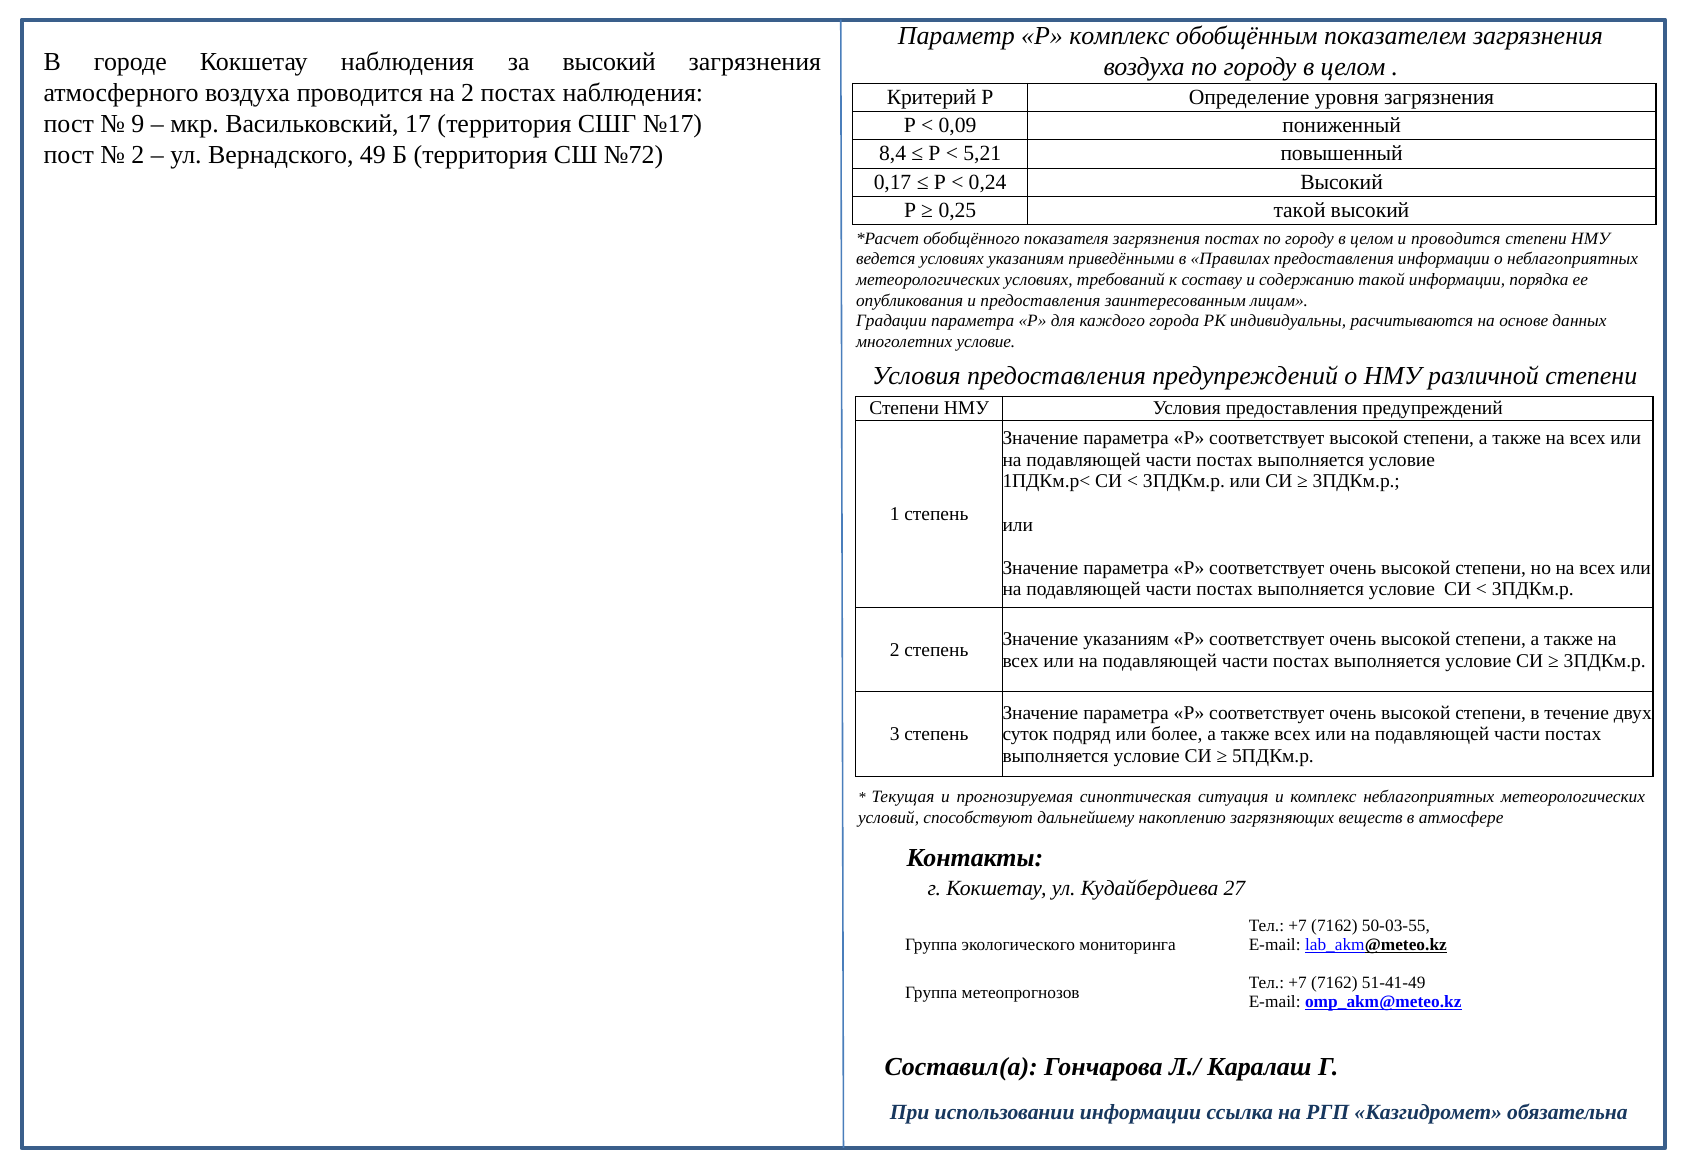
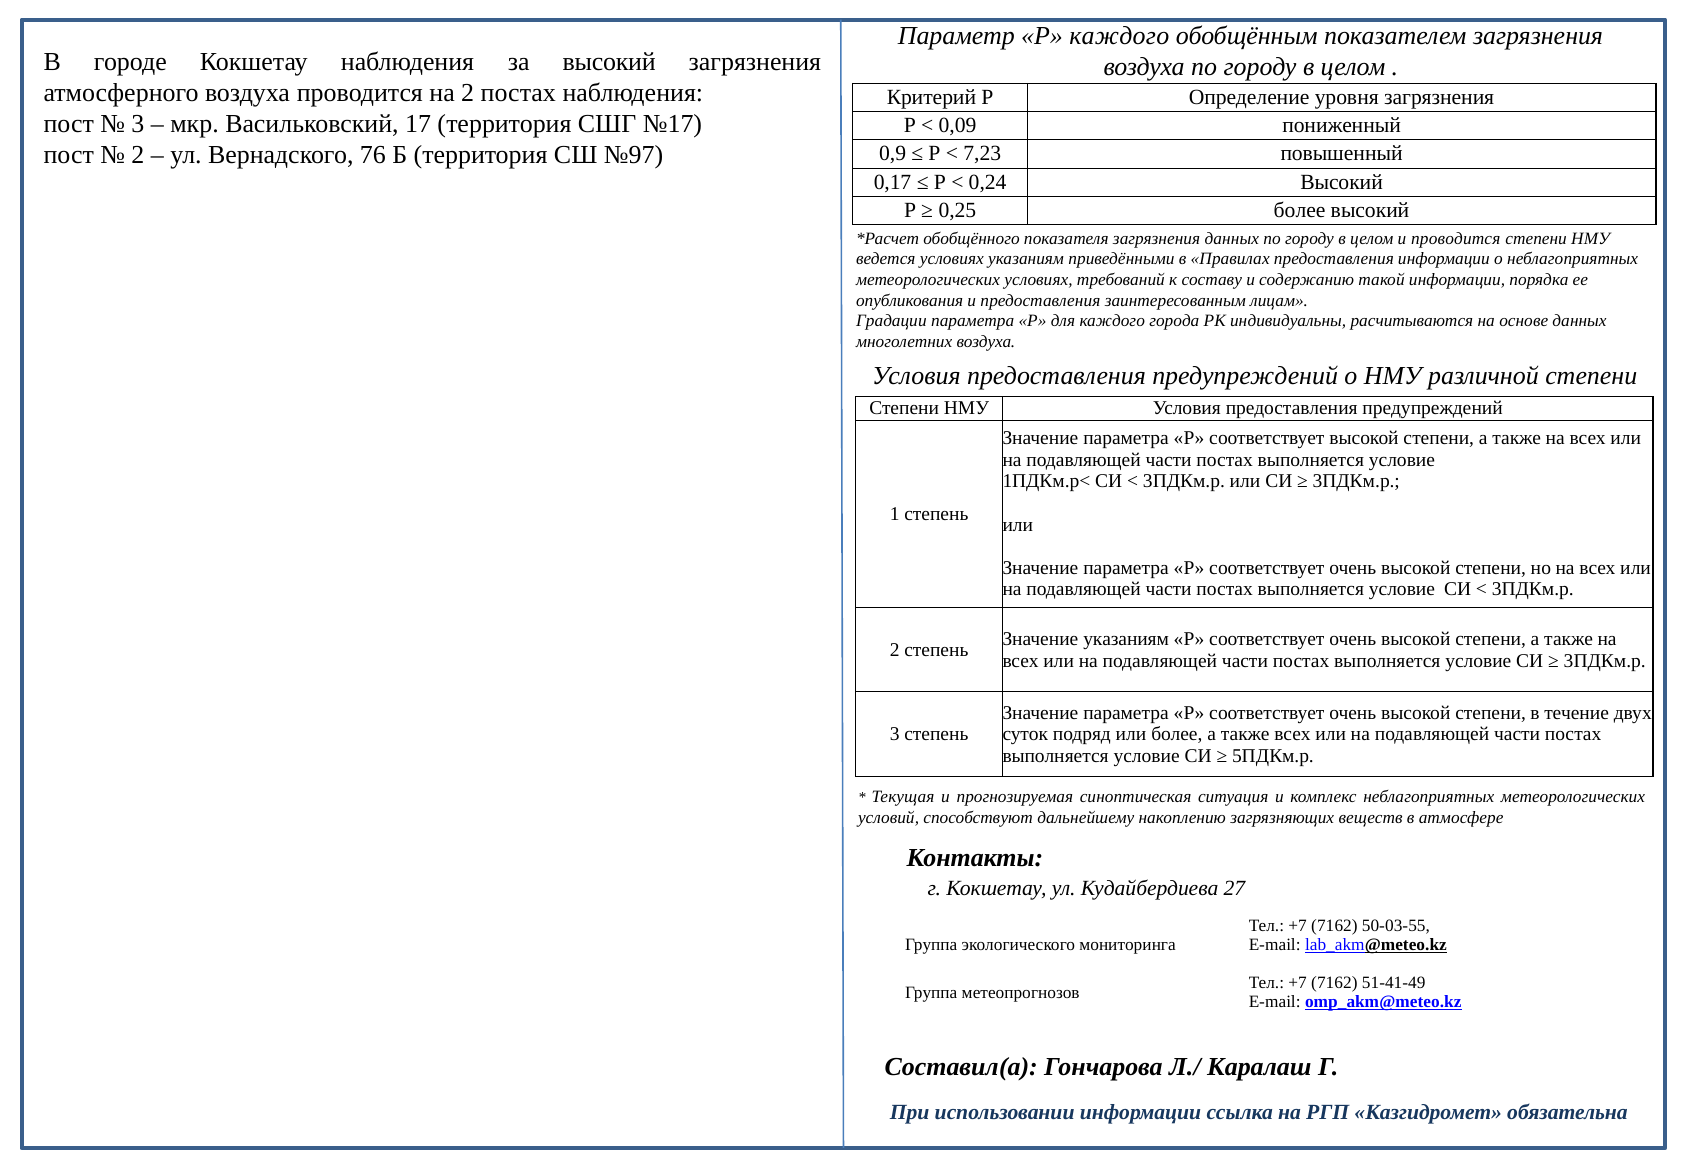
Р комплекс: комплекс -> каждого (1119, 36)
9: 9 -> 3 (138, 124)
49: 49 -> 76 (373, 155)
№72: №72 -> №97 (634, 155)
8,4: 8,4 -> 0,9 (893, 154)
5,21: 5,21 -> 7,23 (982, 154)
0,25 такой: такой -> более (1300, 210)
загрязнения постах: постах -> данных (1232, 238)
многолетних условие: условие -> воздуха (986, 342)
